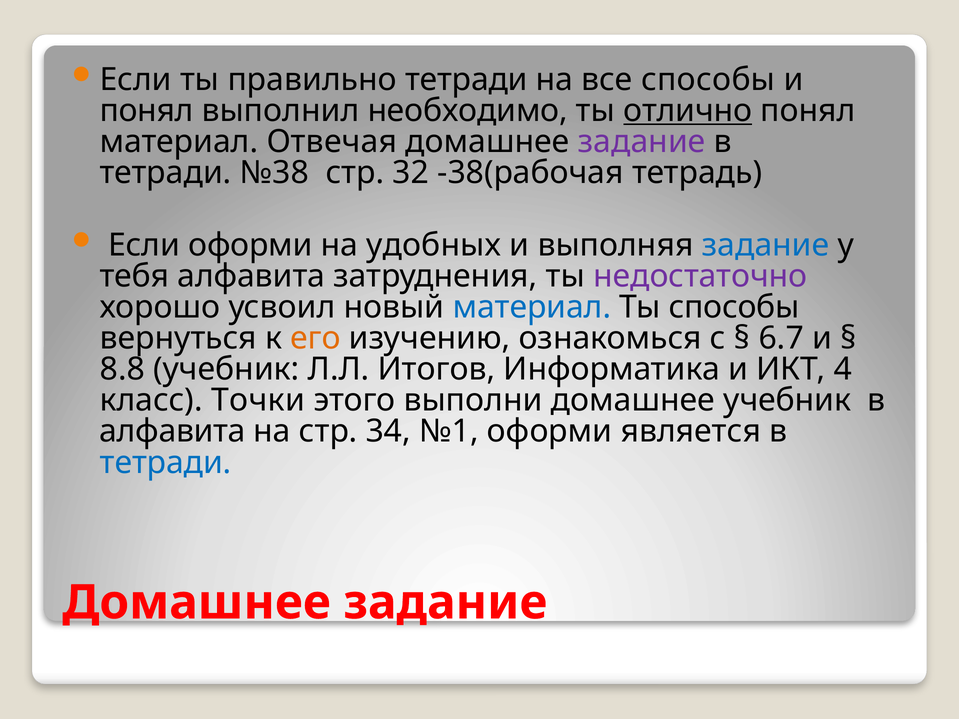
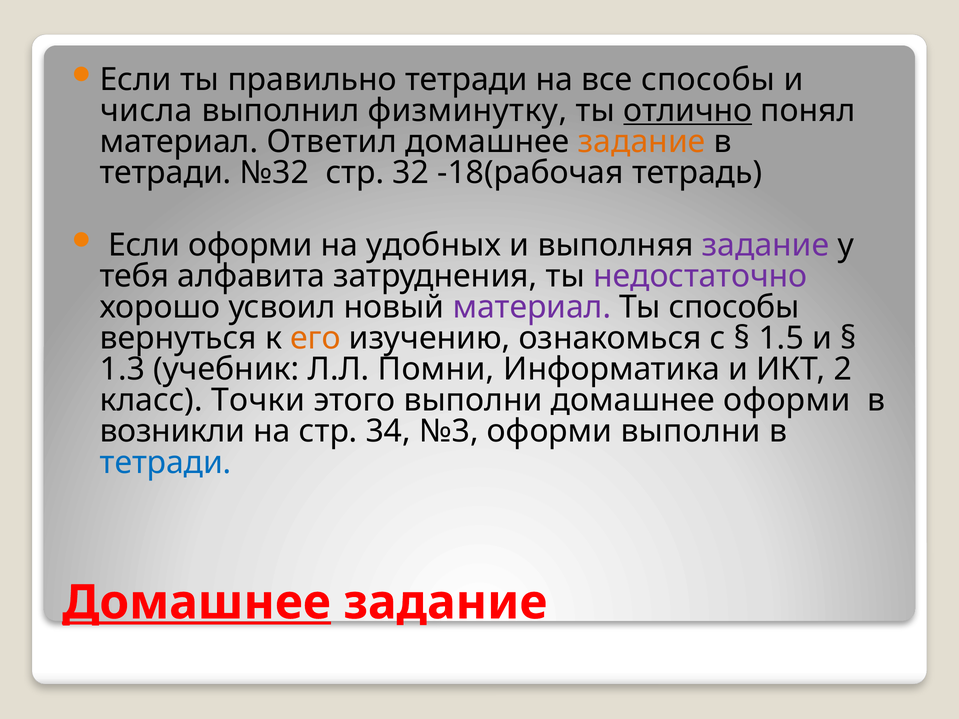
понял: понял -> числа (146, 111)
необходимо: необходимо -> физминутку (467, 111)
Отвечая: Отвечая -> Ответил (332, 142)
задание colour: purple -> orange (642, 142)
№38: №38 -> №32 (274, 173)
-38(рабочая: -38(рабочая -> -18(рабочая (530, 173)
задание colour: blue -> purple (766, 245)
материал colour: blue -> purple (532, 307)
6.7: 6.7 -> 1.5 (781, 338)
8.8: 8.8 -> 1.3 (122, 369)
Итогов: Итогов -> Помни (436, 369)
4: 4 -> 2 (843, 369)
домашнее учебник: учебник -> оформи (787, 400)
алфавита: алфавита -> возникли (172, 432)
№1: №1 -> №3 (449, 432)
оформи является: является -> выполни (691, 432)
Домашнее underline: none -> present (197, 603)
